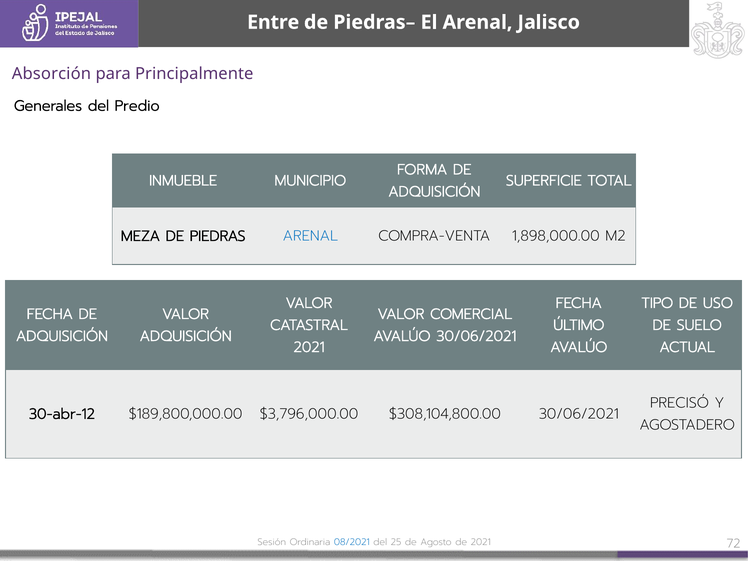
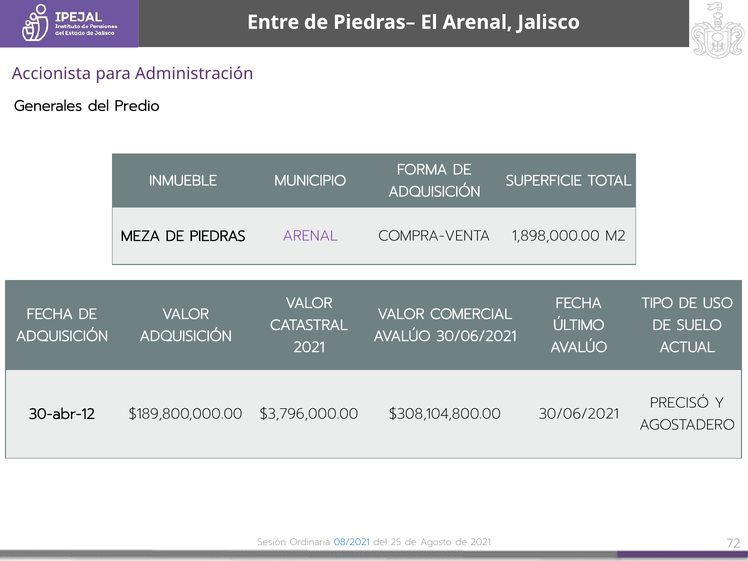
Absorción: Absorción -> Accionista (51, 74)
Principalmente: Principalmente -> Administración (194, 74)
ARENAL colour: blue -> purple (310, 236)
